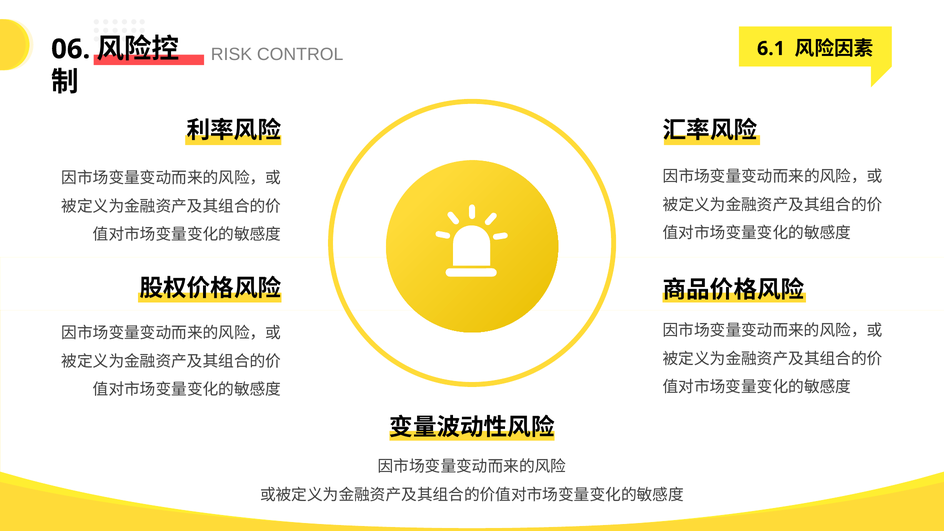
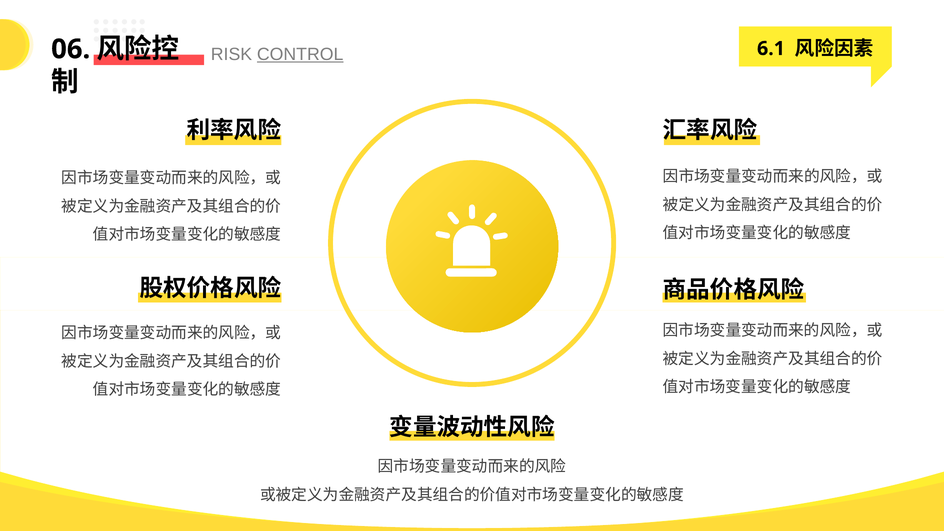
CONTROL underline: none -> present (300, 54)
